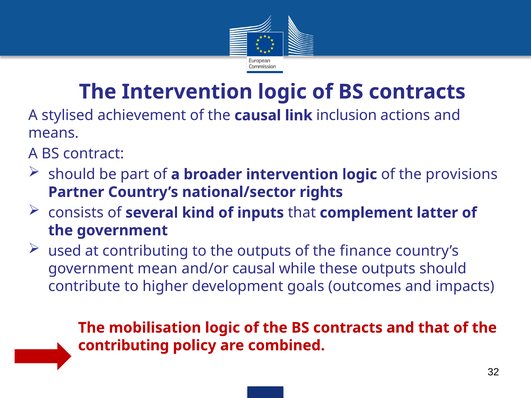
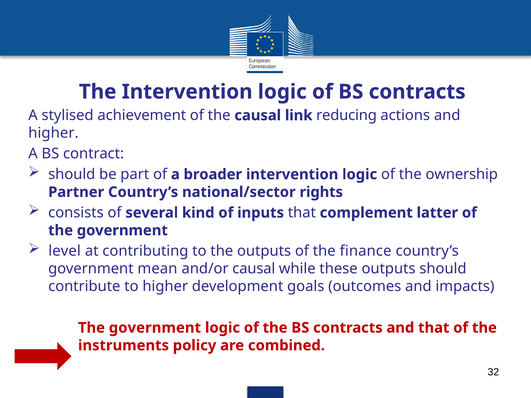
inclusion: inclusion -> reducing (347, 115)
means: means -> higher (53, 133)
provisions: provisions -> ownership (462, 174)
used: used -> level (65, 251)
mobilisation: mobilisation -> government (155, 328)
contributing: contributing -> instruments (123, 346)
